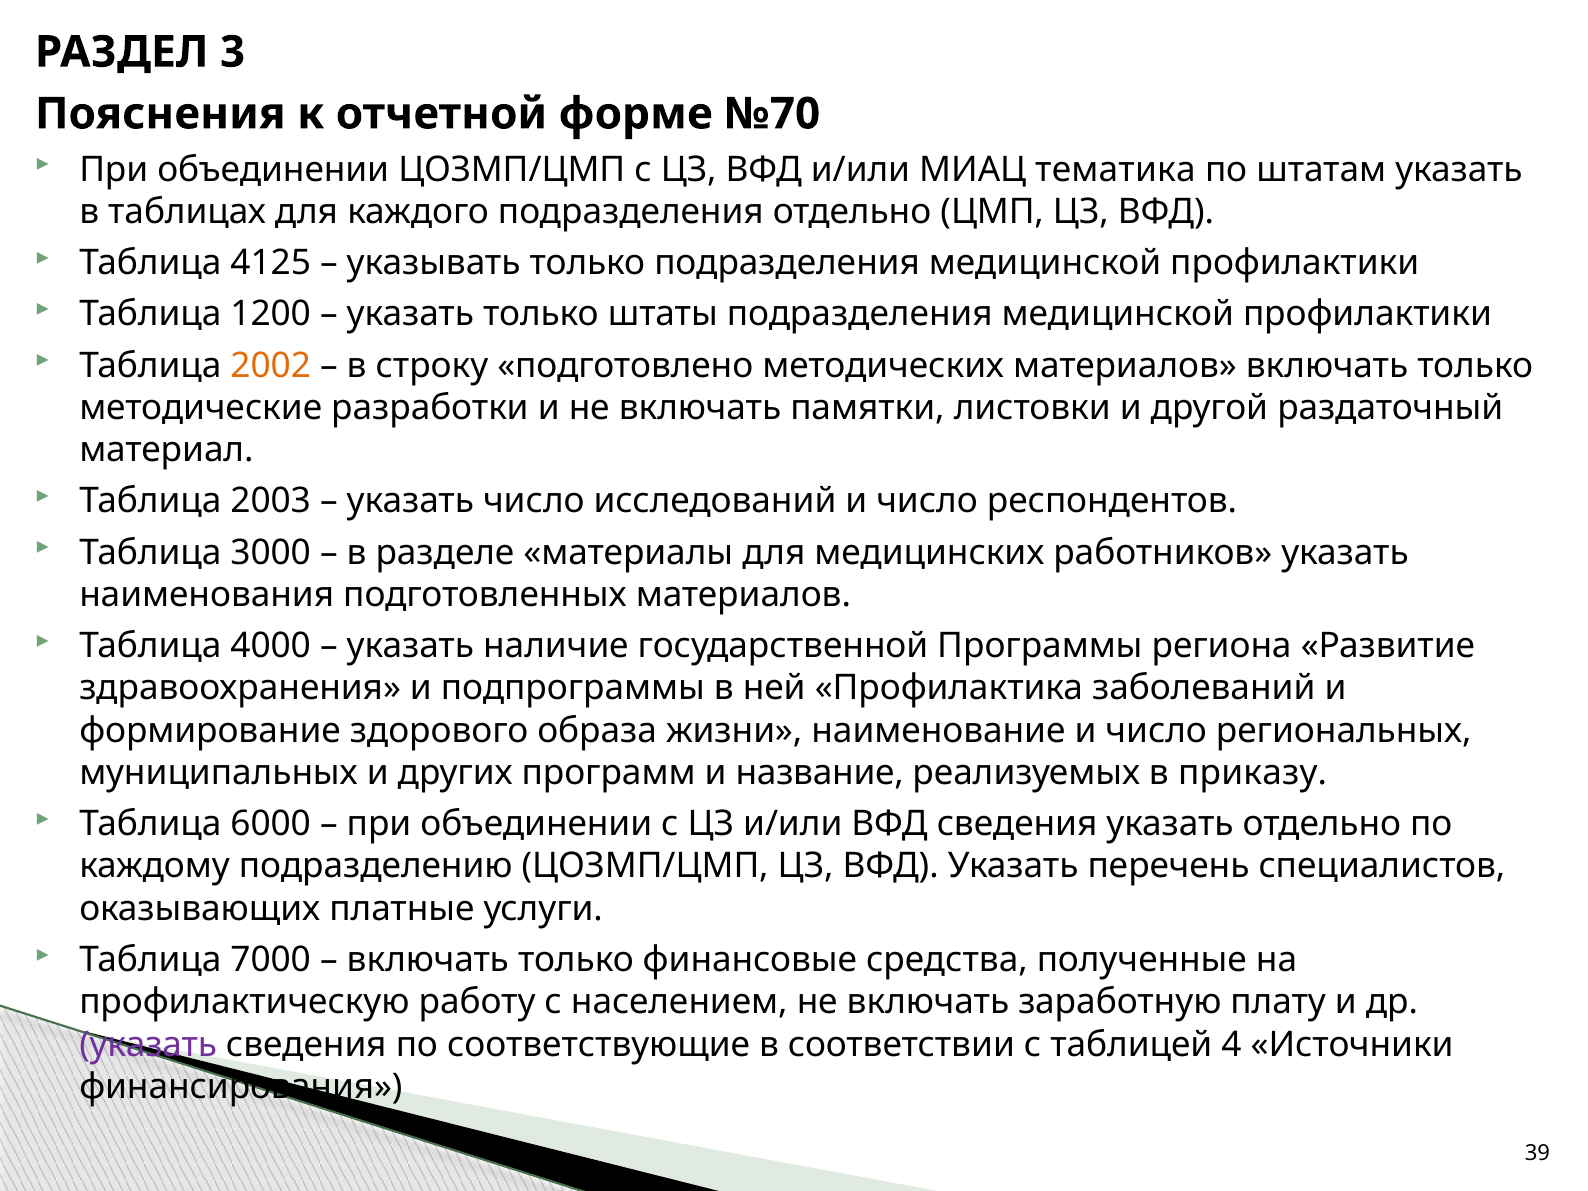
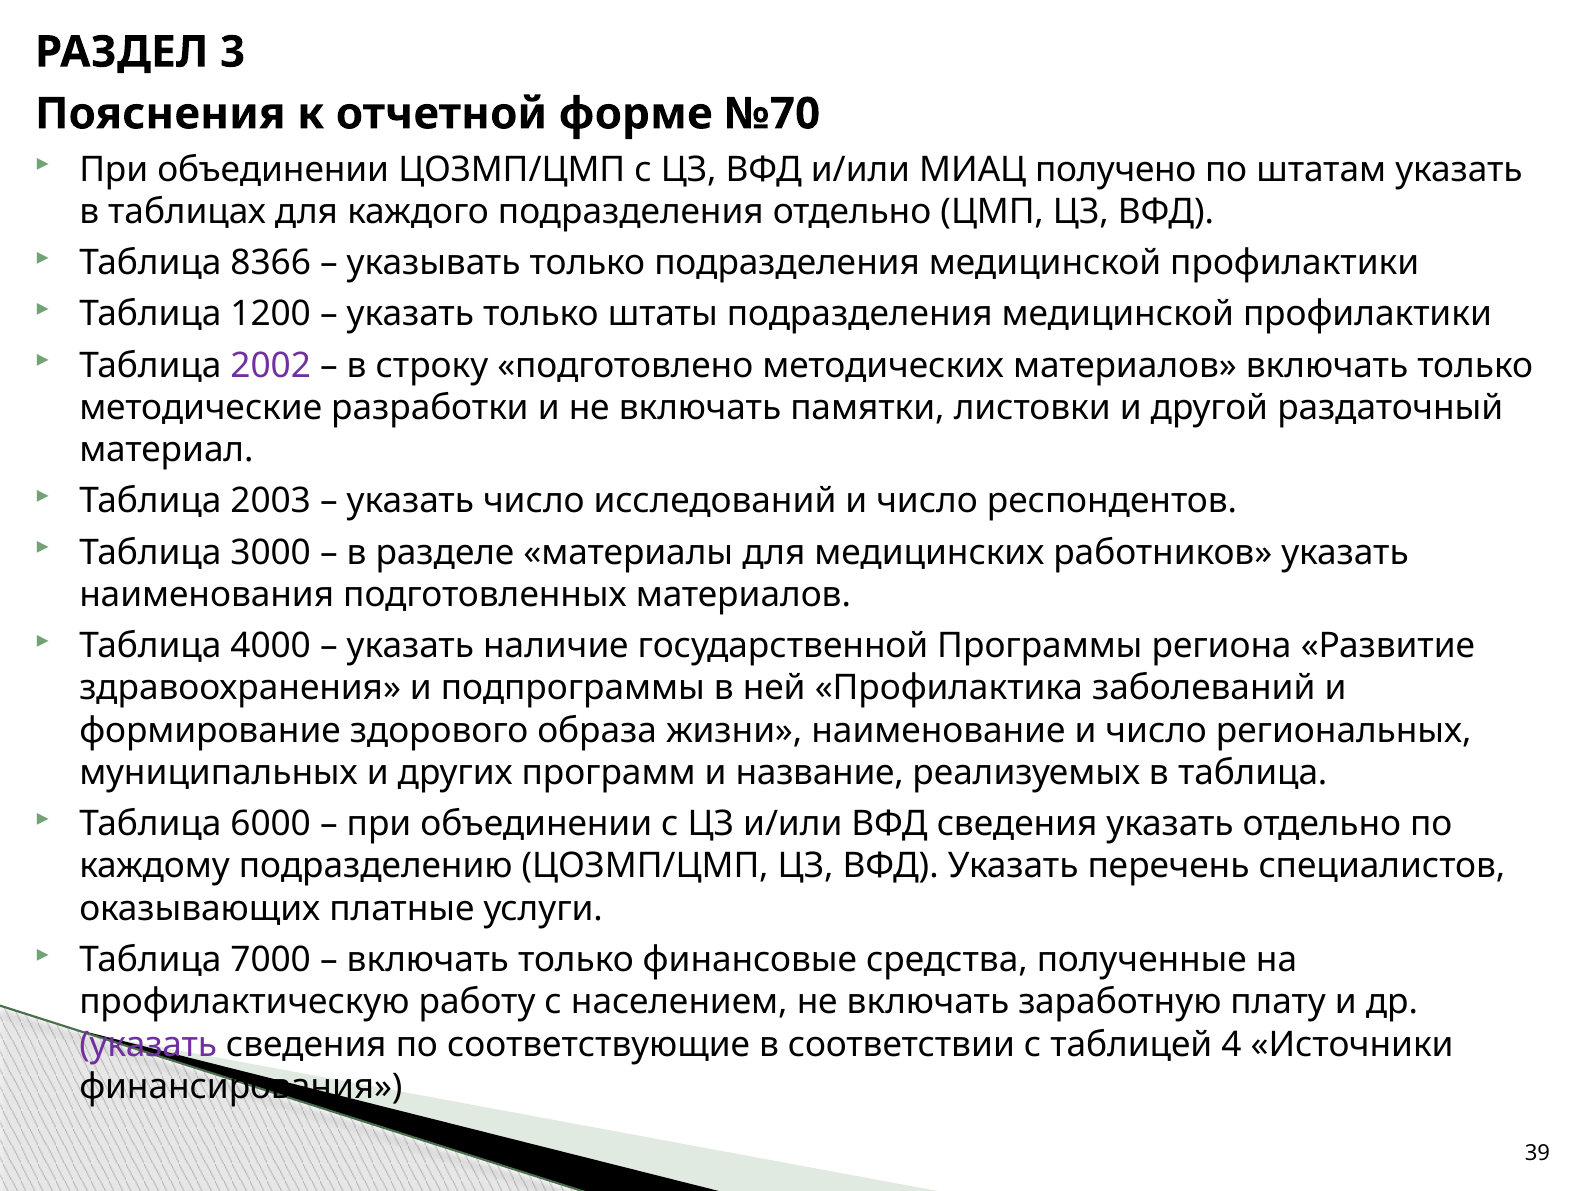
тематика: тематика -> получено (1116, 170)
4125: 4125 -> 8366 (271, 263)
2002 colour: orange -> purple (271, 365)
в приказу: приказу -> таблица (1253, 773)
